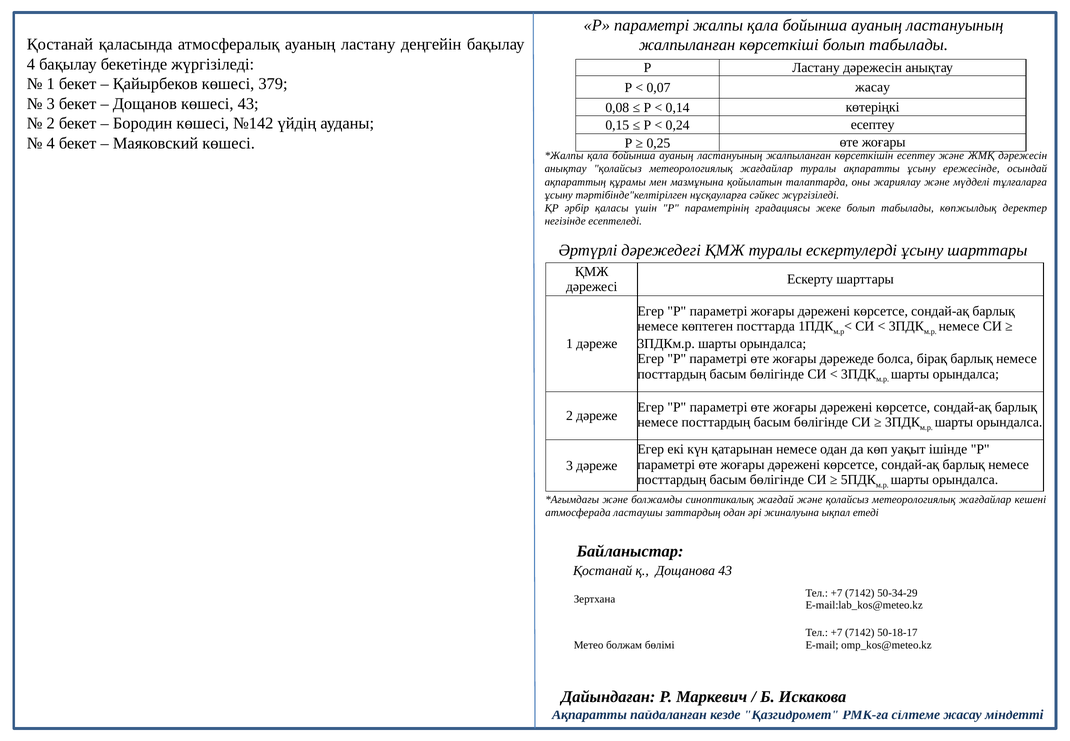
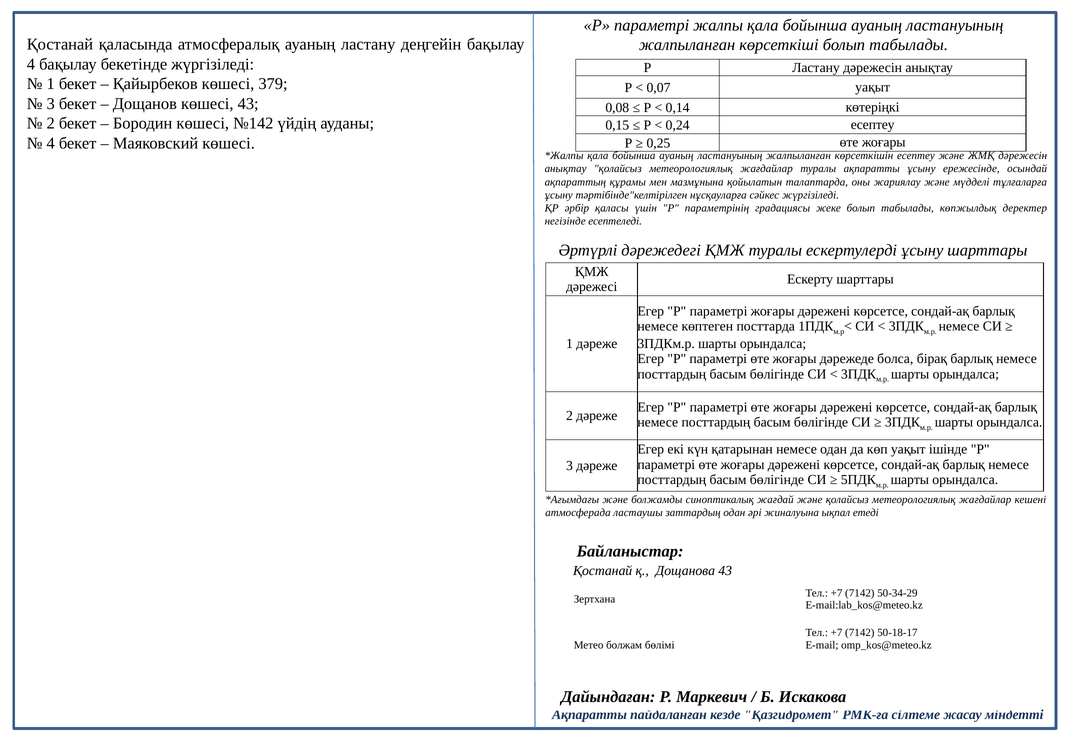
0,07 жасау: жасау -> уақыт (873, 87)
